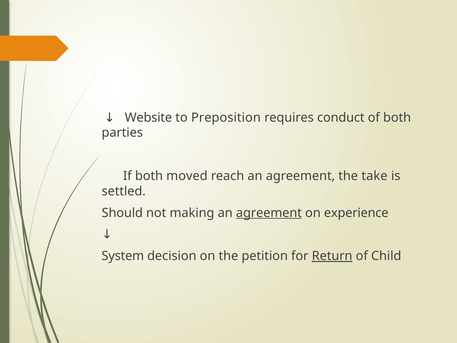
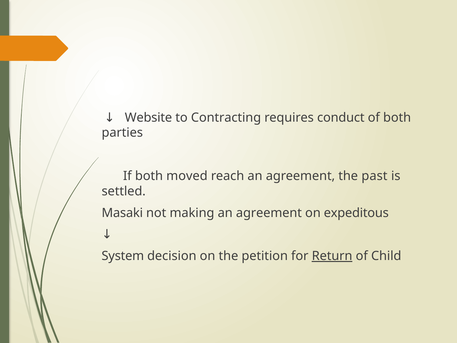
Preposition: Preposition -> Contracting (226, 117)
take: take -> past (374, 176)
Should: Should -> Masaki (122, 213)
agreement underline: present -> none (269, 213)
experience: experience -> expeditous (356, 213)
